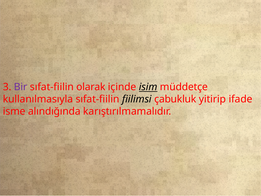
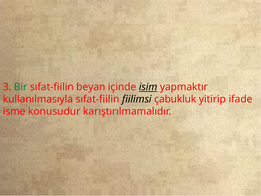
Bir colour: purple -> green (21, 87)
olarak: olarak -> beyan (91, 87)
müddetçe: müddetçe -> yapmaktır (184, 87)
alındığında: alındığında -> konusudur (54, 111)
